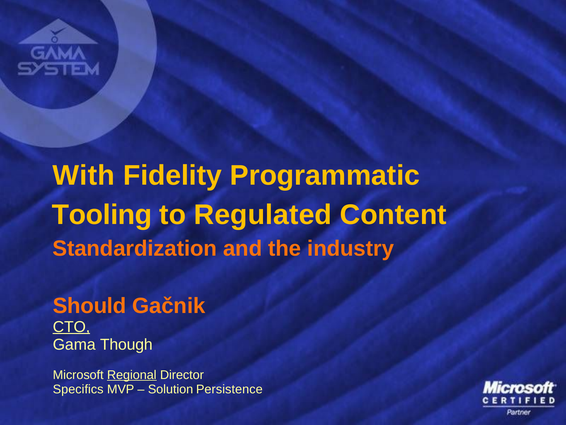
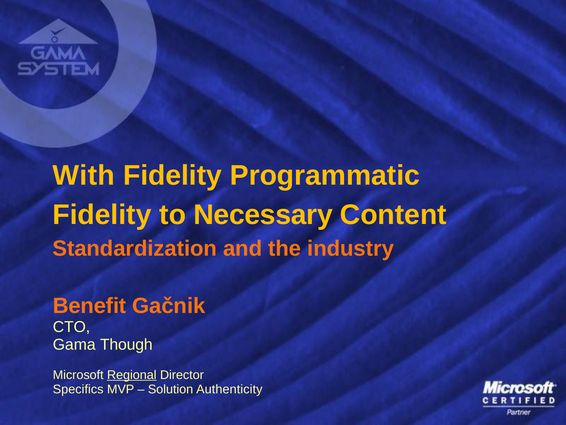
Tooling: Tooling -> Fidelity (102, 214)
Regulated: Regulated -> Necessary (263, 214)
Should: Should -> Benefit (90, 305)
CTO underline: present -> none (71, 326)
Persistence: Persistence -> Authenticity (229, 389)
